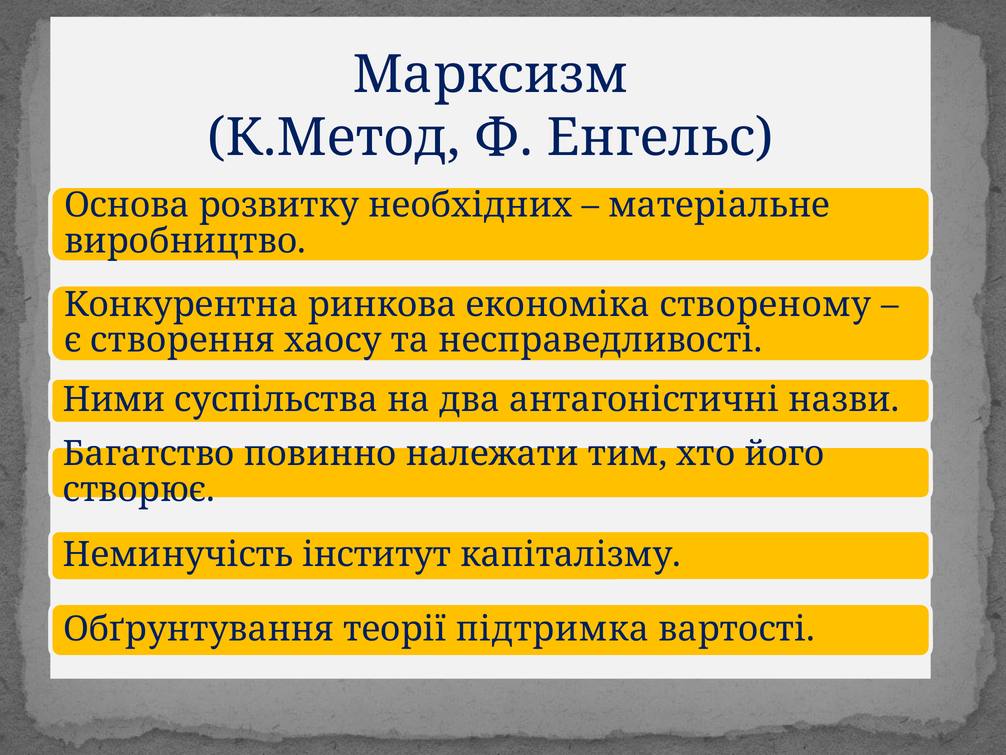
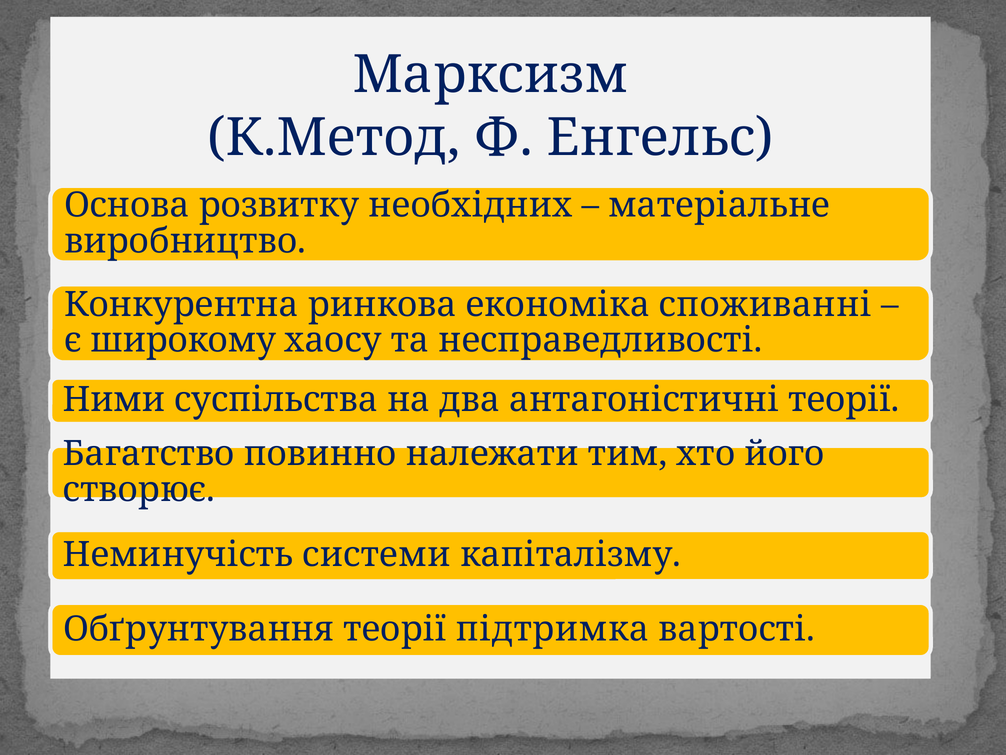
створеному: створеному -> споживанні (765, 304)
створення: створення -> широкому (183, 340)
антагоністичні назви: назви -> теорії (844, 400)
інститут: інститут -> системи (376, 554)
